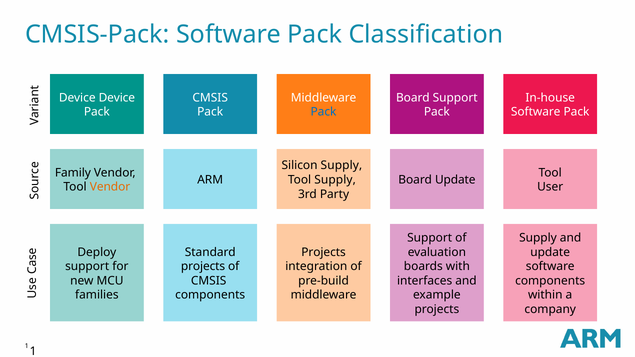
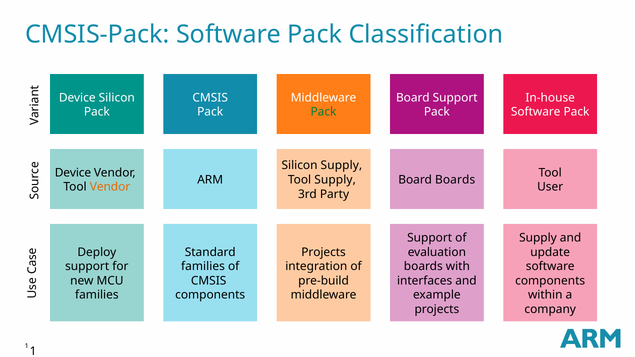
Device Device: Device -> Silicon (117, 98)
Pack colour: blue -> green (324, 112)
Family: Family -> Device (73, 173)
Board Update: Update -> Boards (455, 180)
projects: projects -> families (203, 267)
